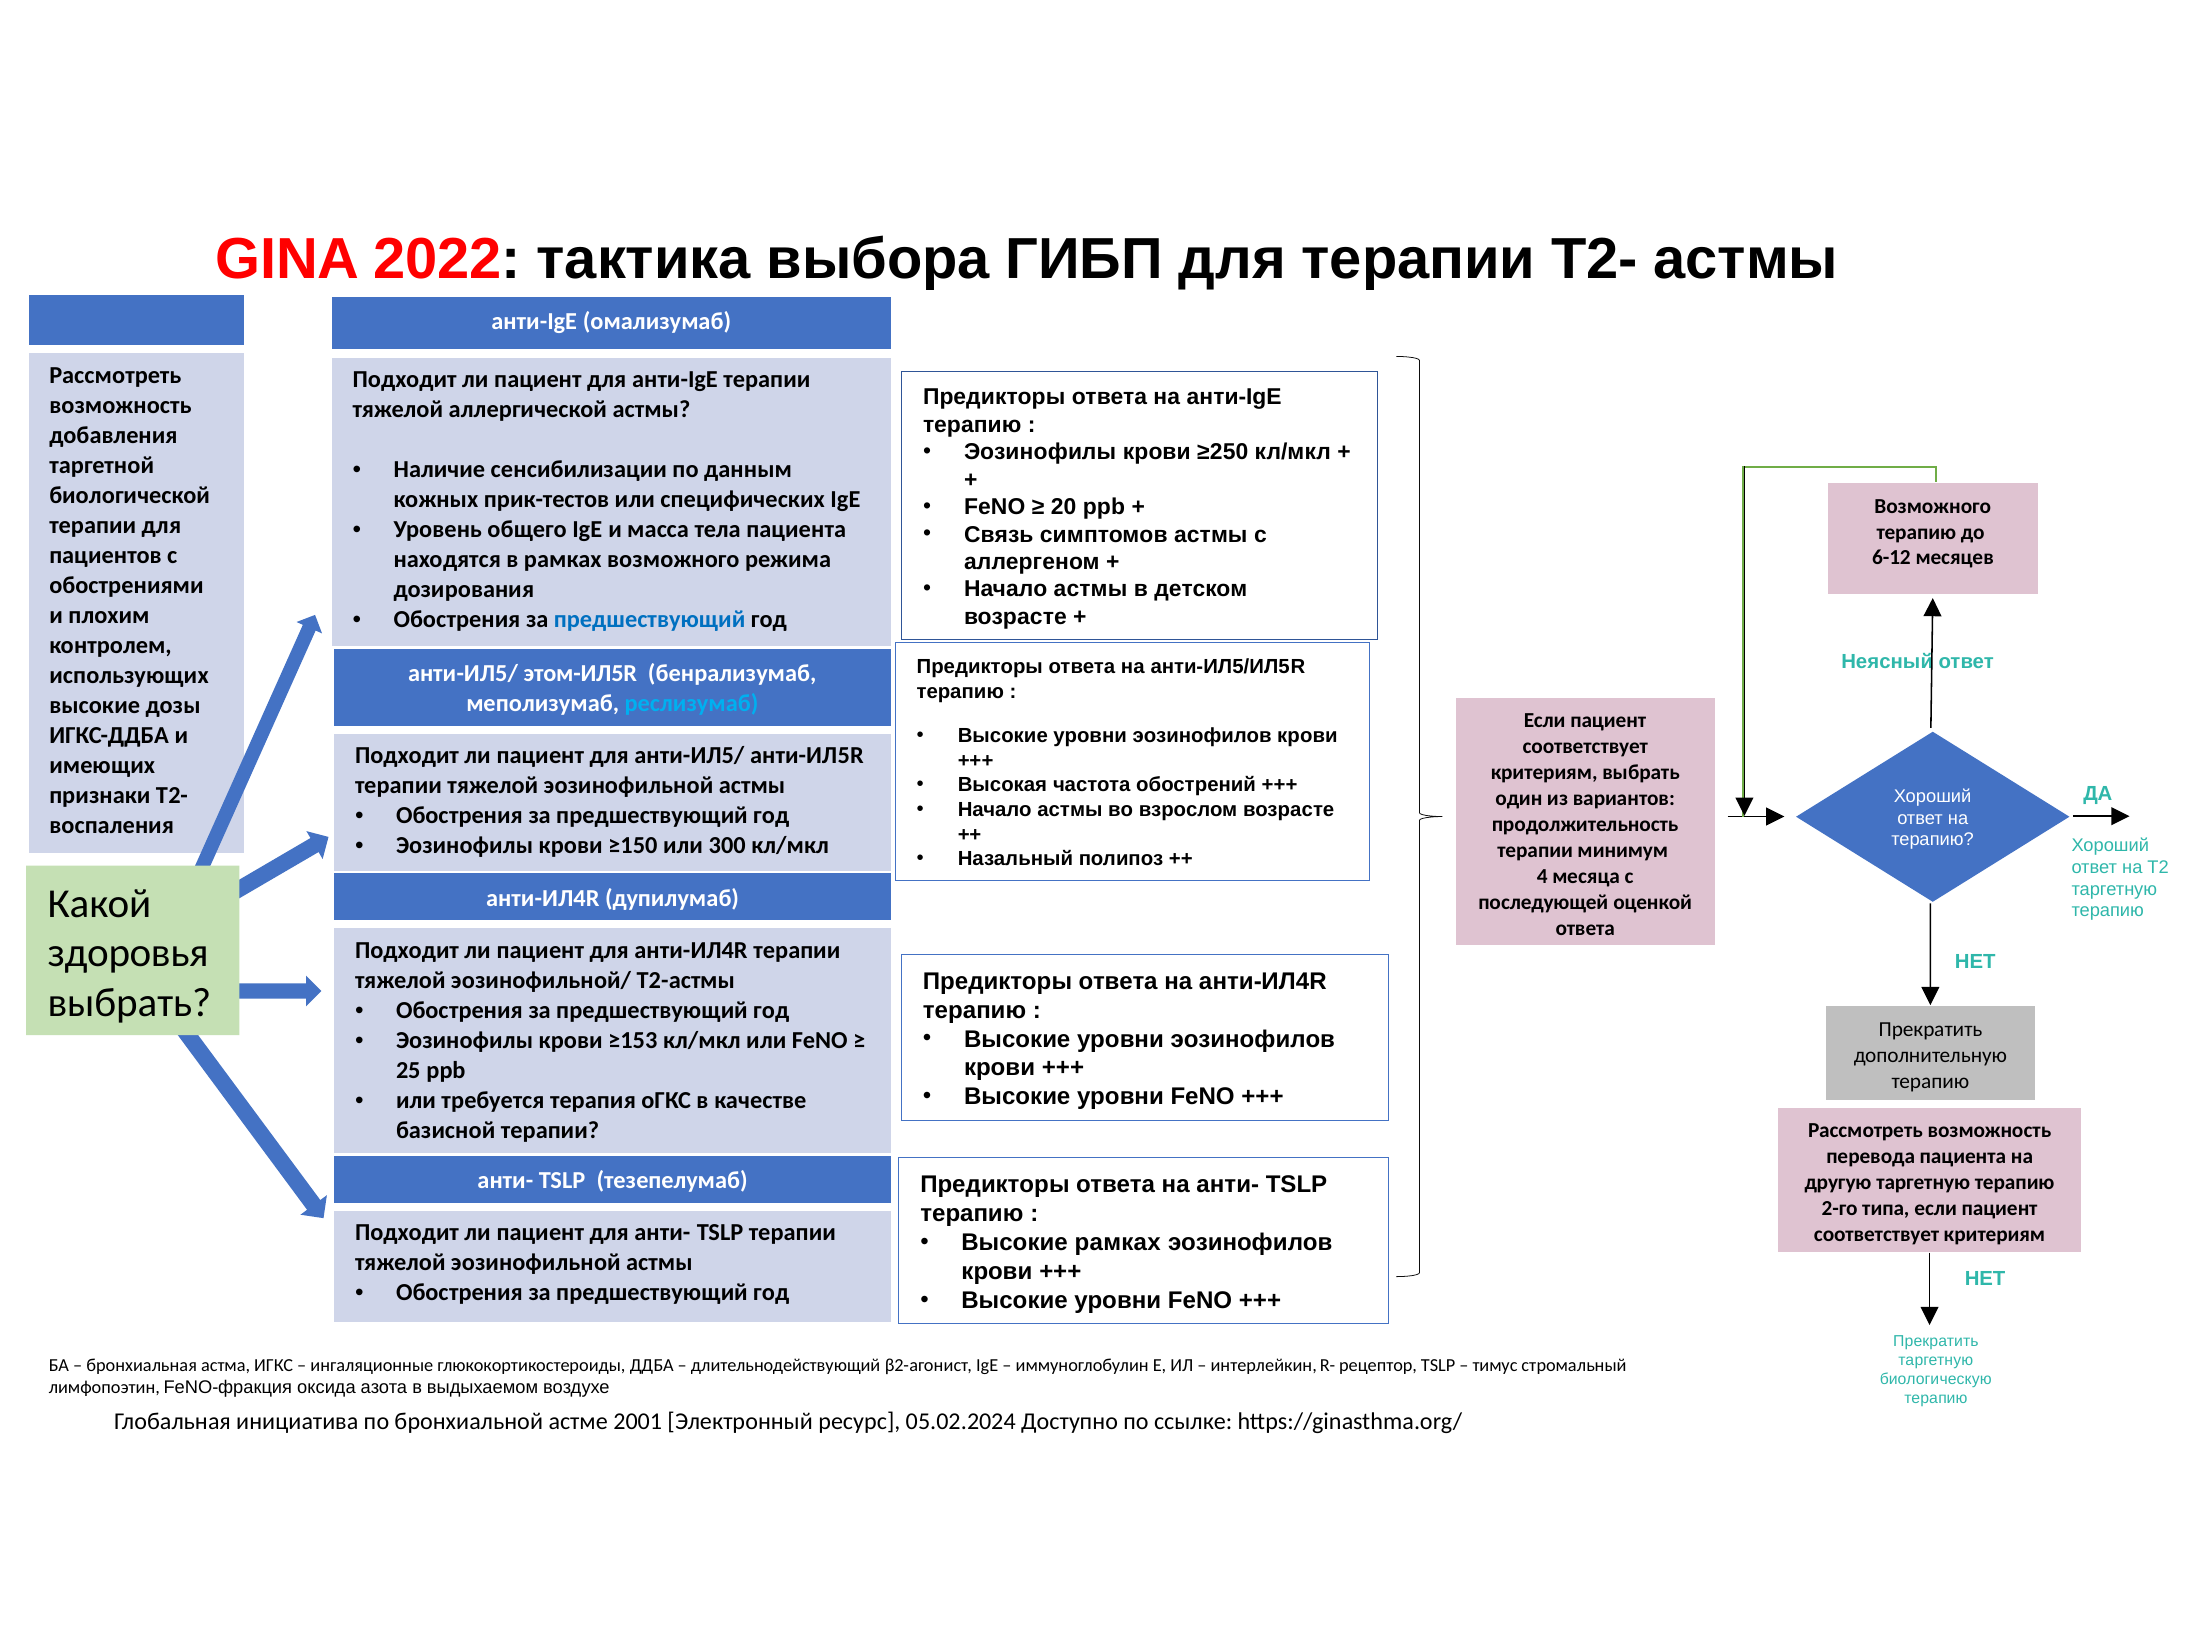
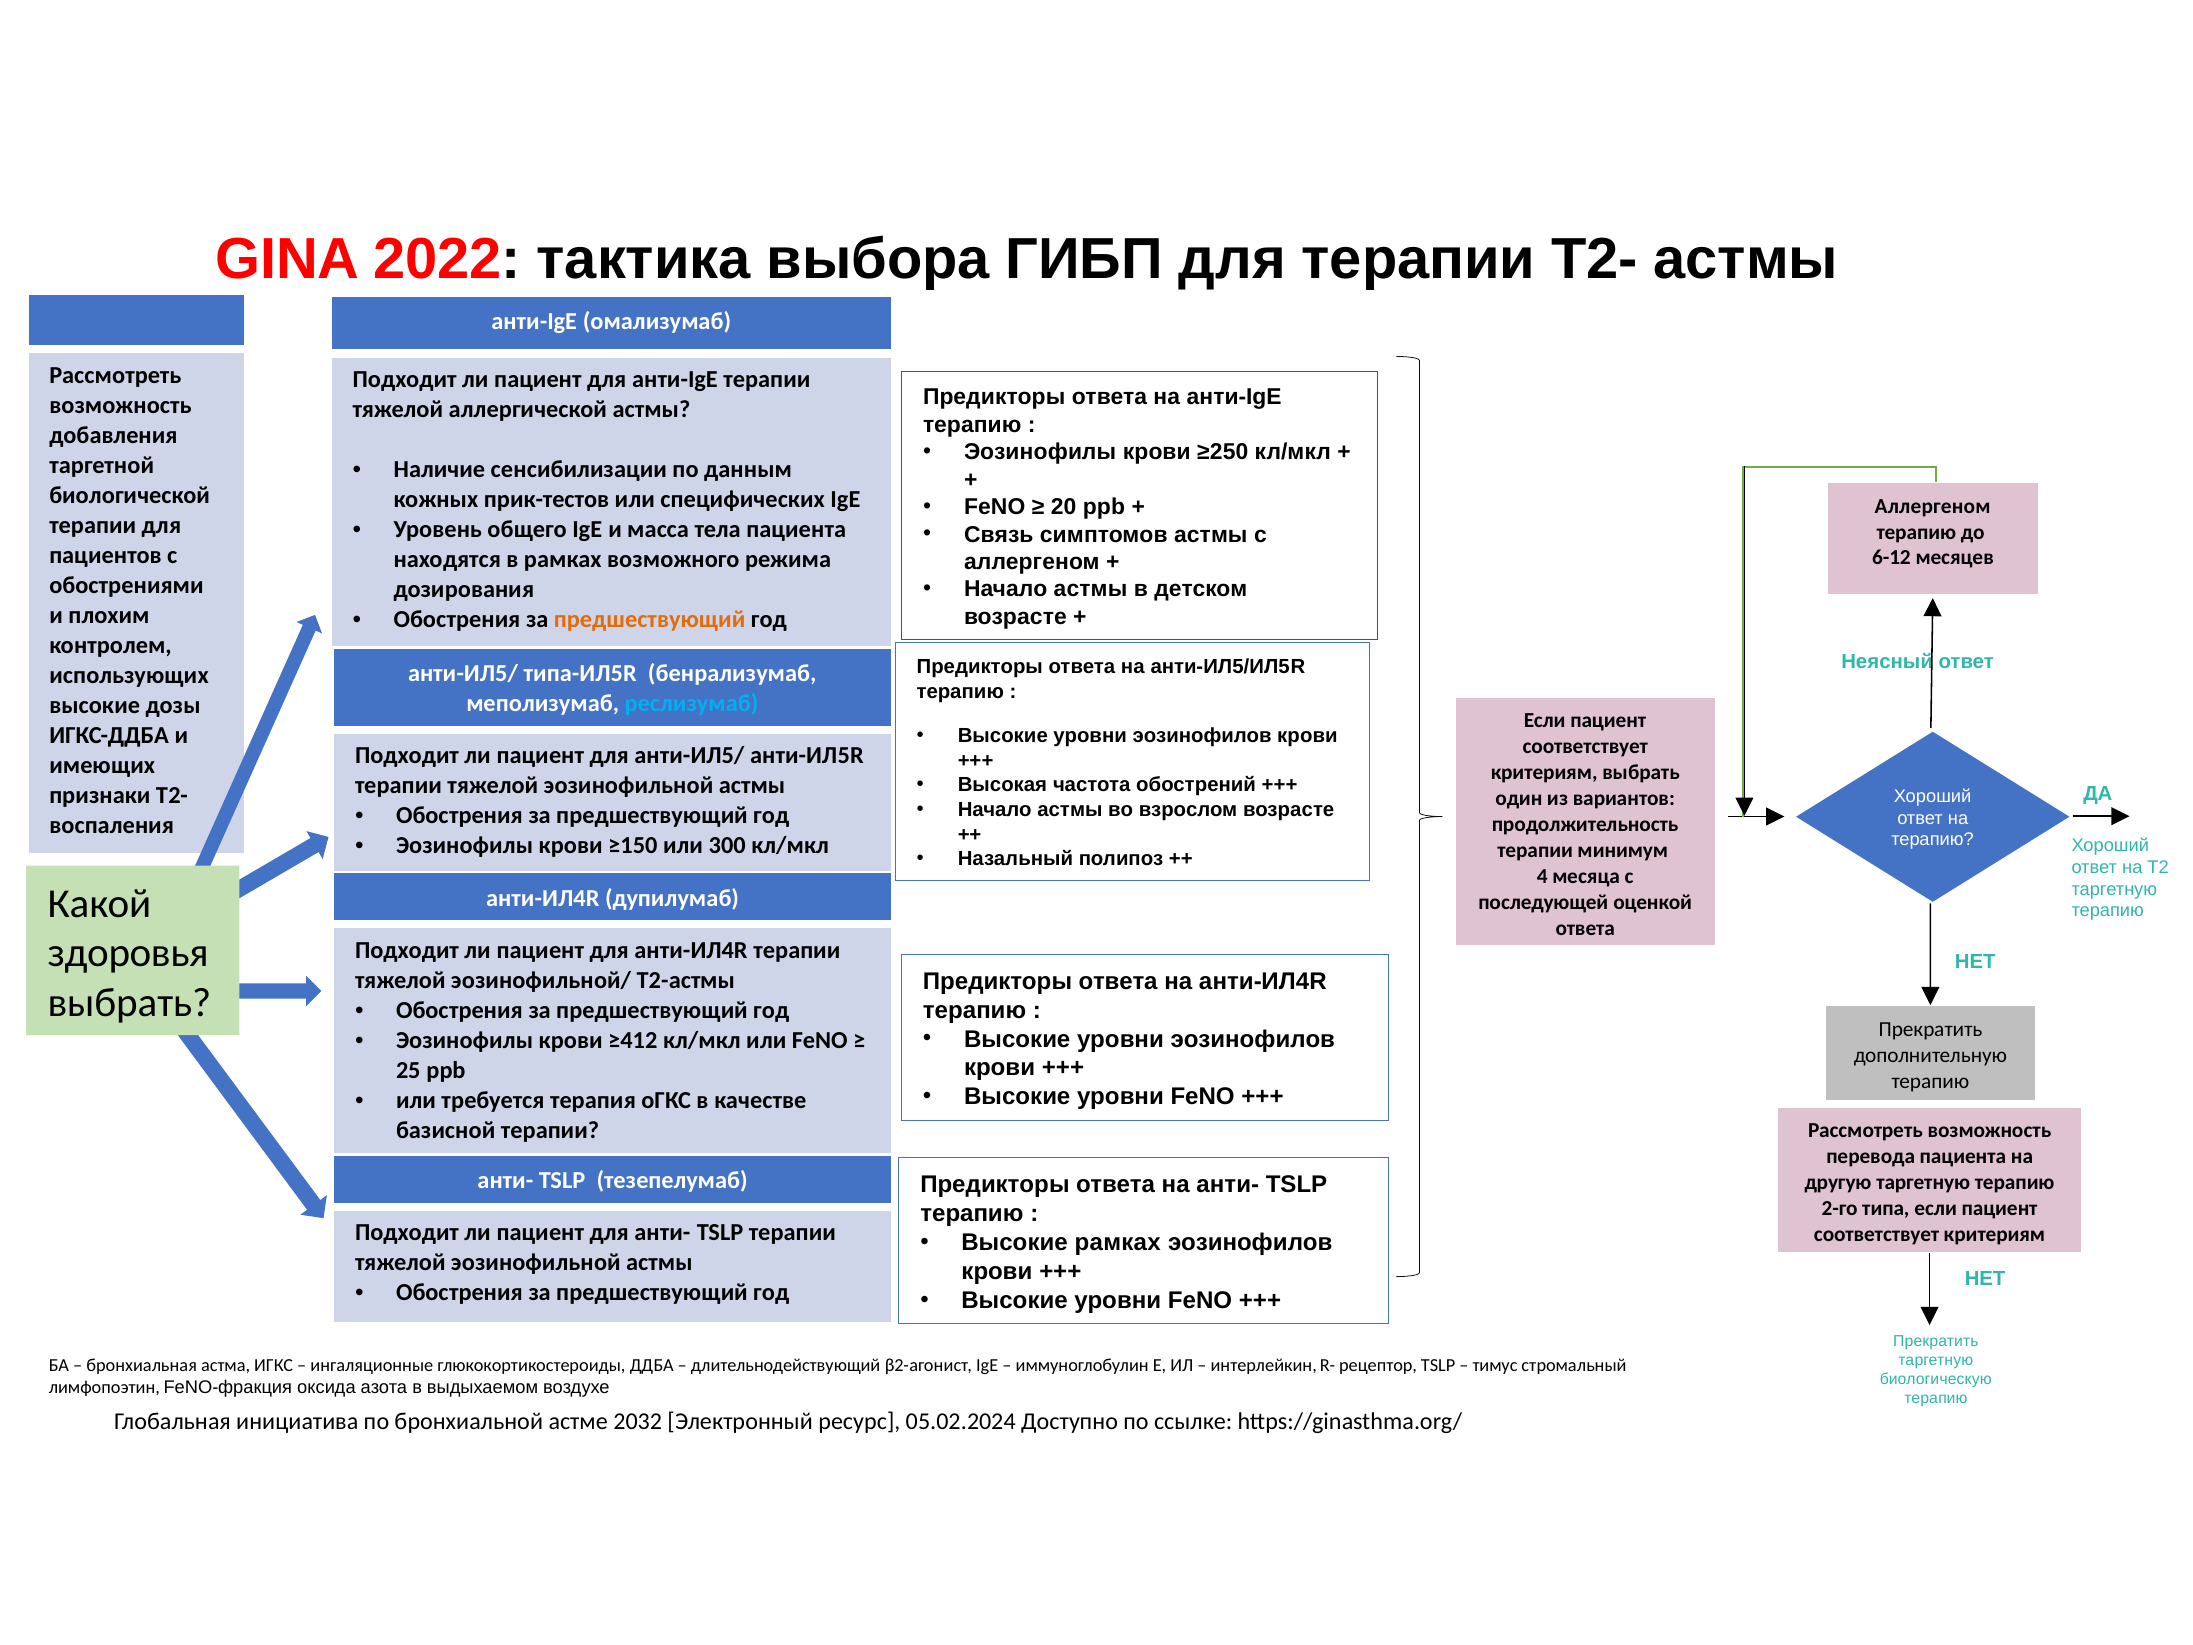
Возможного: Возможного -> Аллергеном (1933, 506)
предшествующий colour: blue -> orange (650, 619)
этом-ИЛ5R: этом-ИЛ5R -> типа-ИЛ5R (580, 674)
≥153: ≥153 -> ≥412 (633, 1040)
2001: 2001 -> 2032 (638, 1422)
